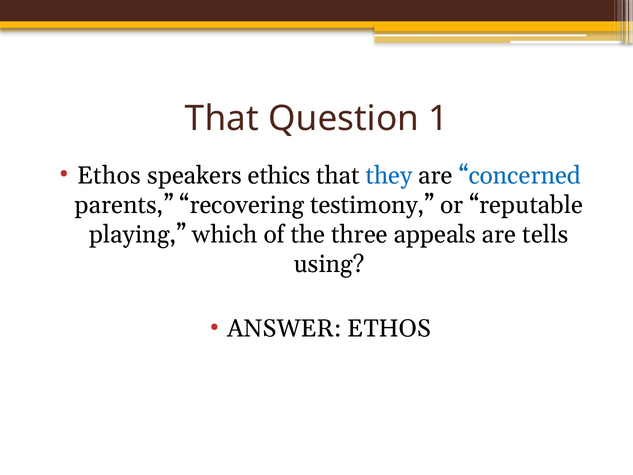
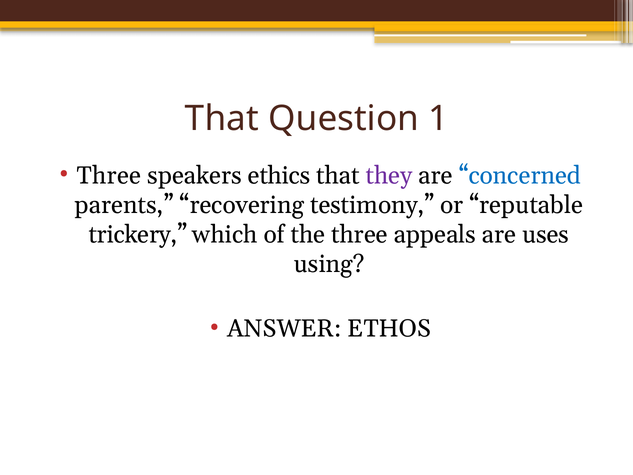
Ethos: Ethos -> Three (109, 175)
they colour: blue -> purple (389, 175)
playing: playing -> trickery (138, 234)
tells: tells -> uses (546, 234)
